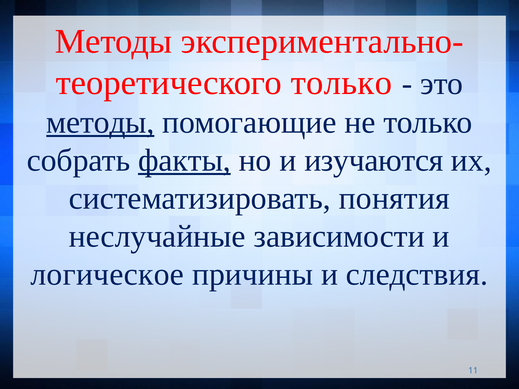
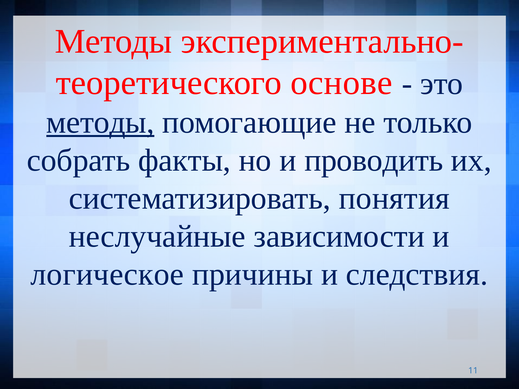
только: только -> основе (341, 83)
факты underline: present -> none (184, 161)
изучаются: изучаются -> проводить (374, 161)
